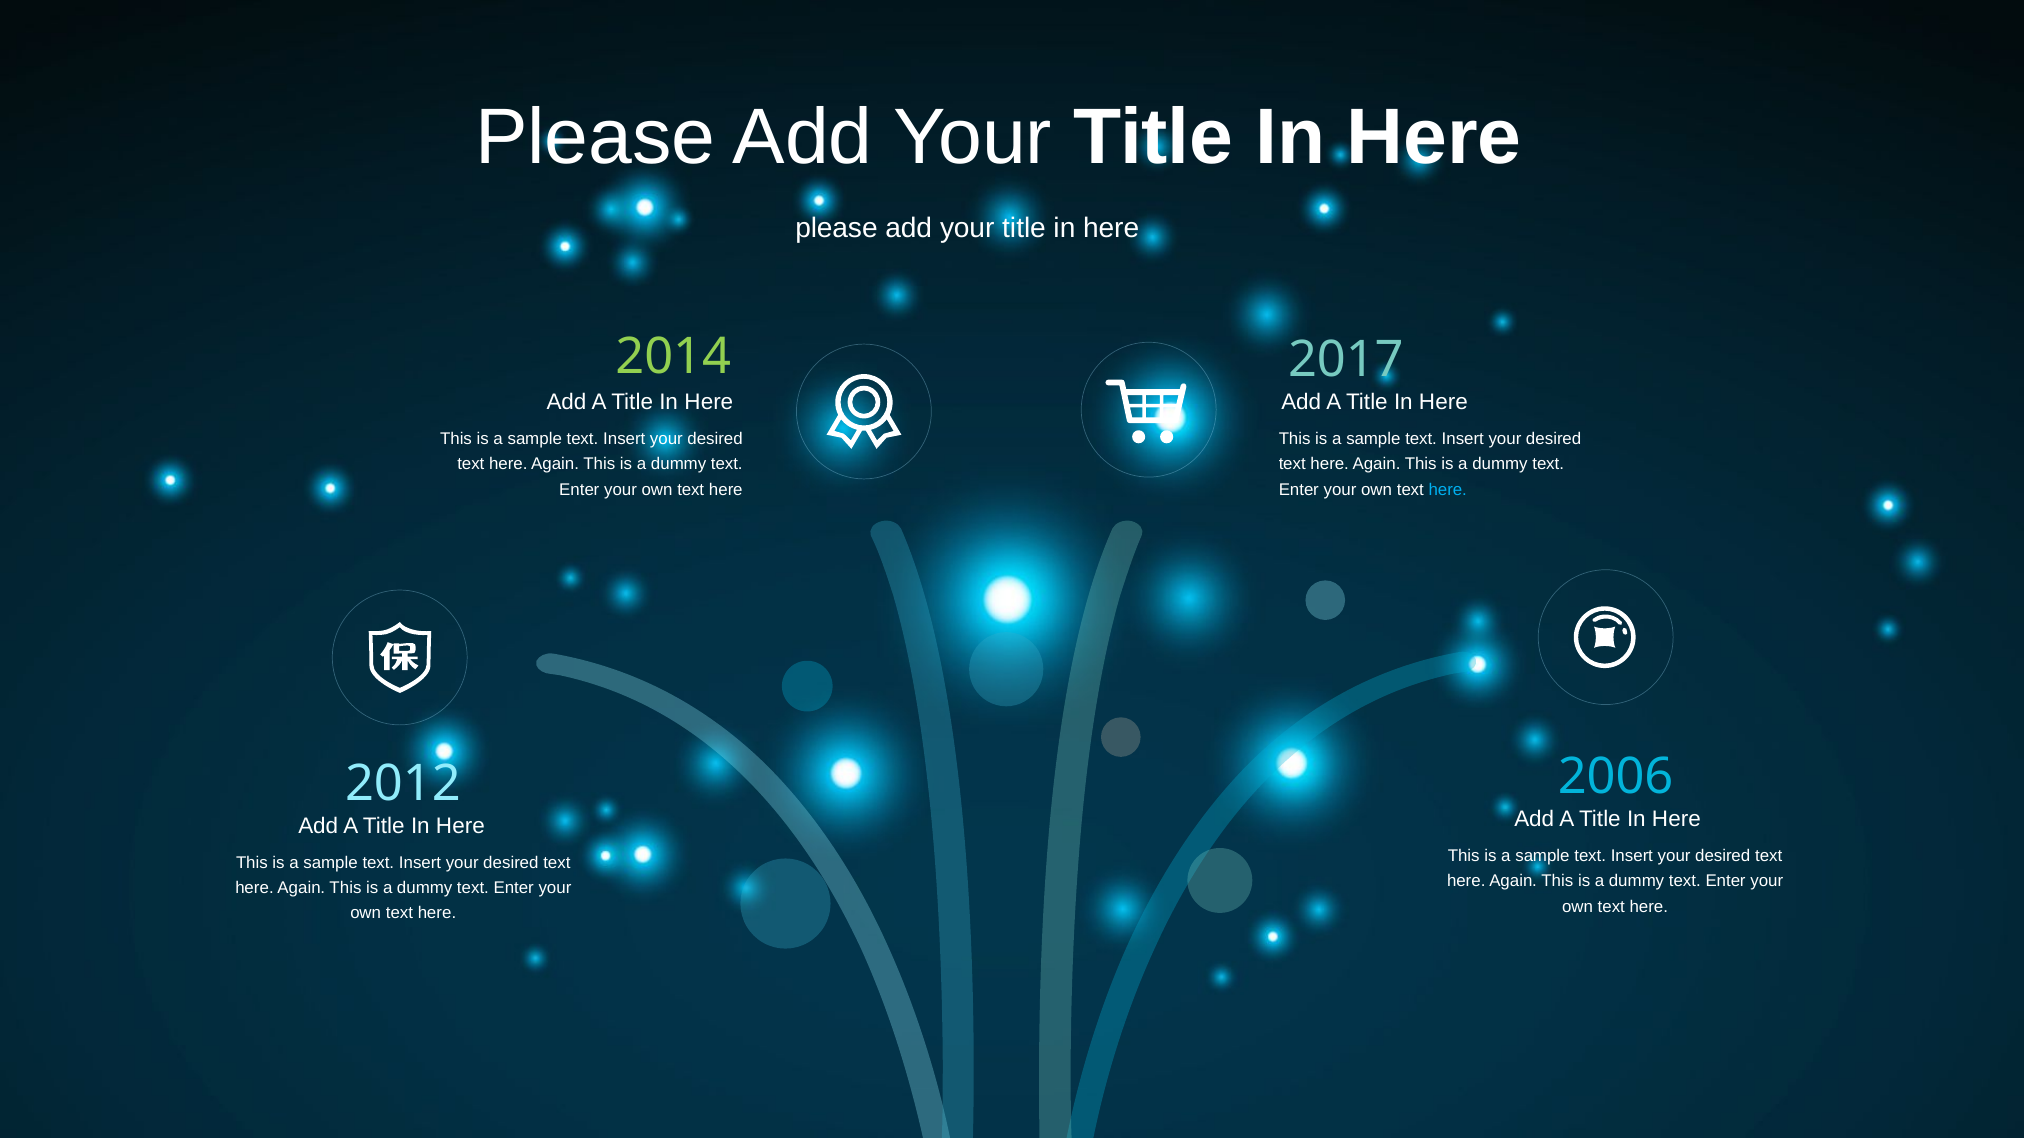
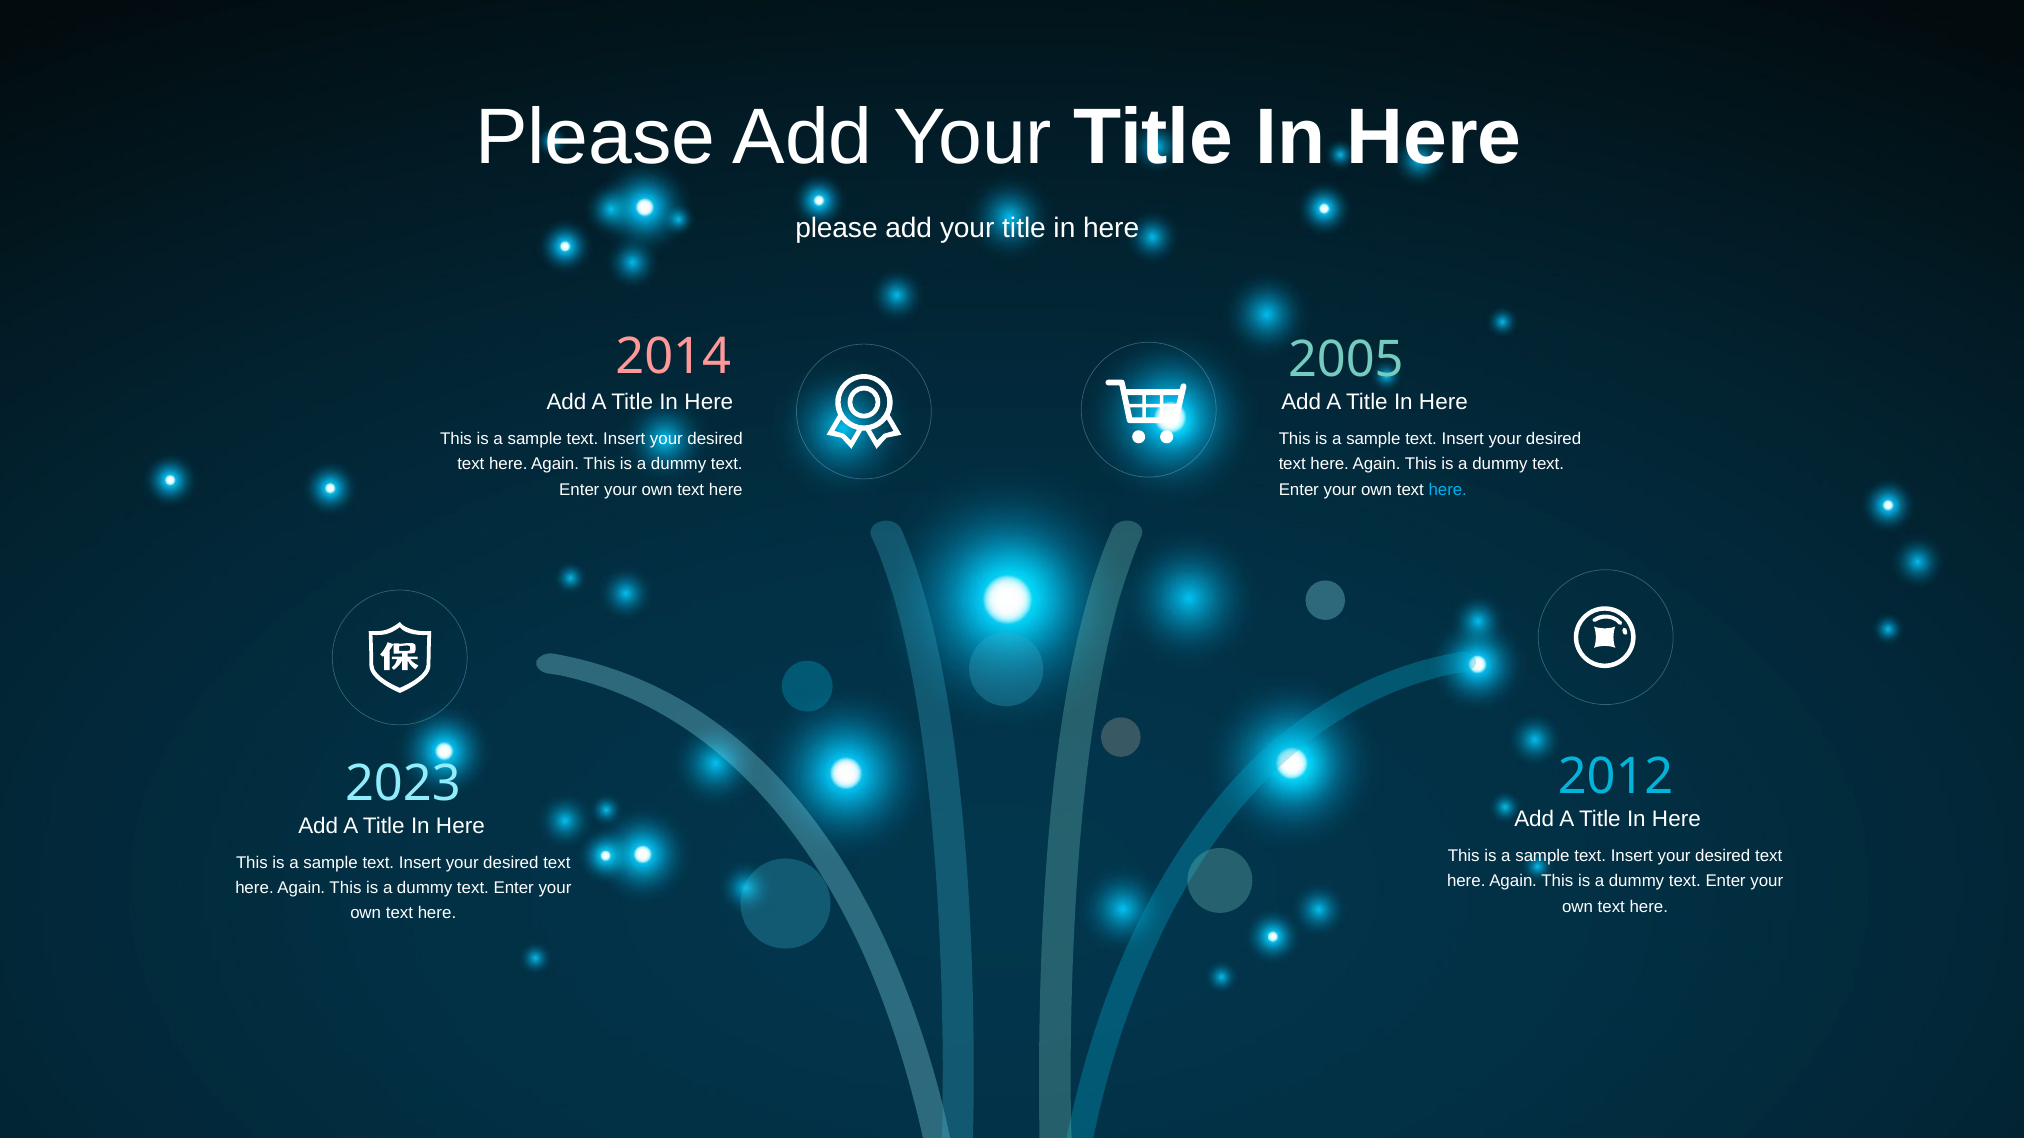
2014 colour: light green -> pink (673, 357)
2017: 2017 -> 2005 (1346, 360)
2006: 2006 -> 2012 (1616, 777)
2012: 2012 -> 2023 (403, 784)
